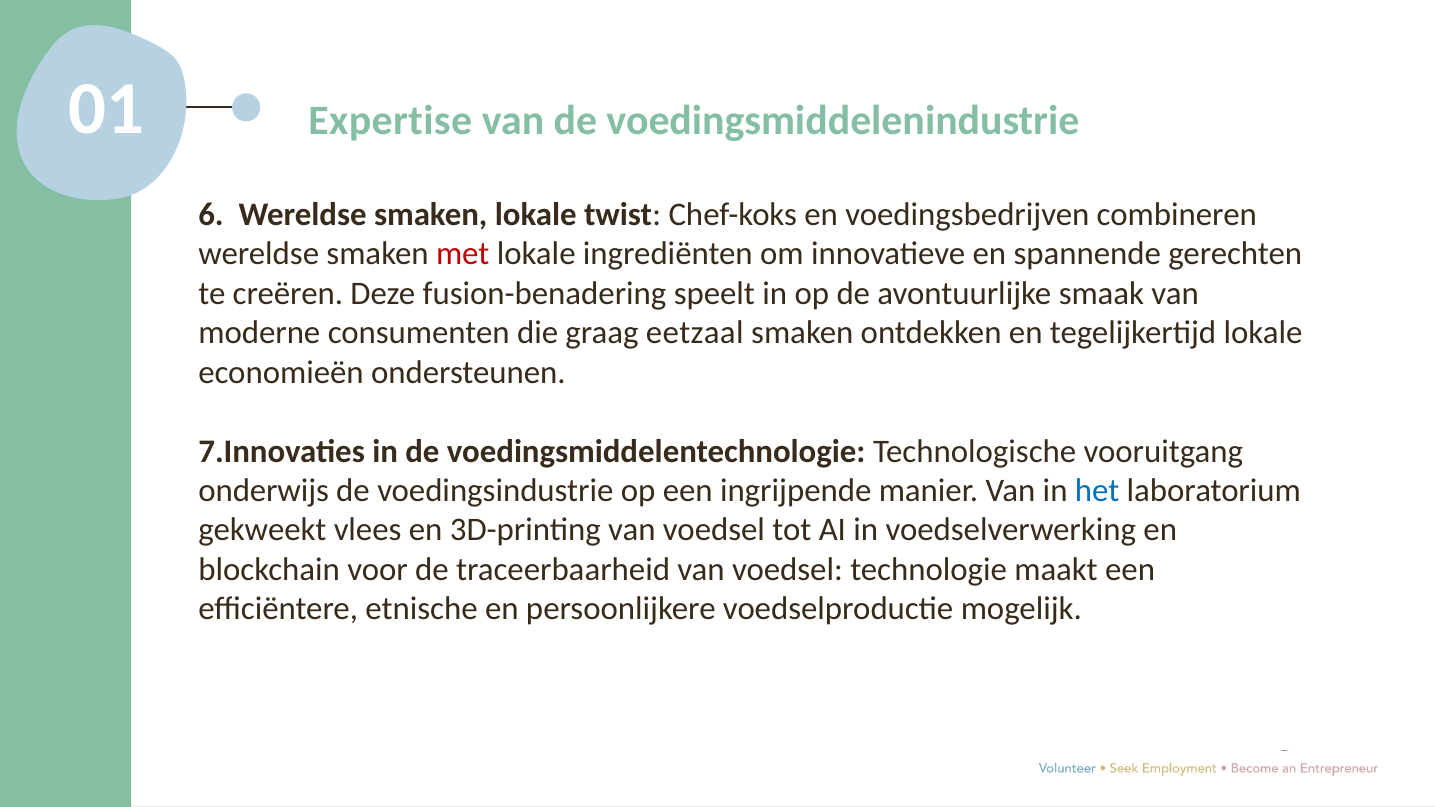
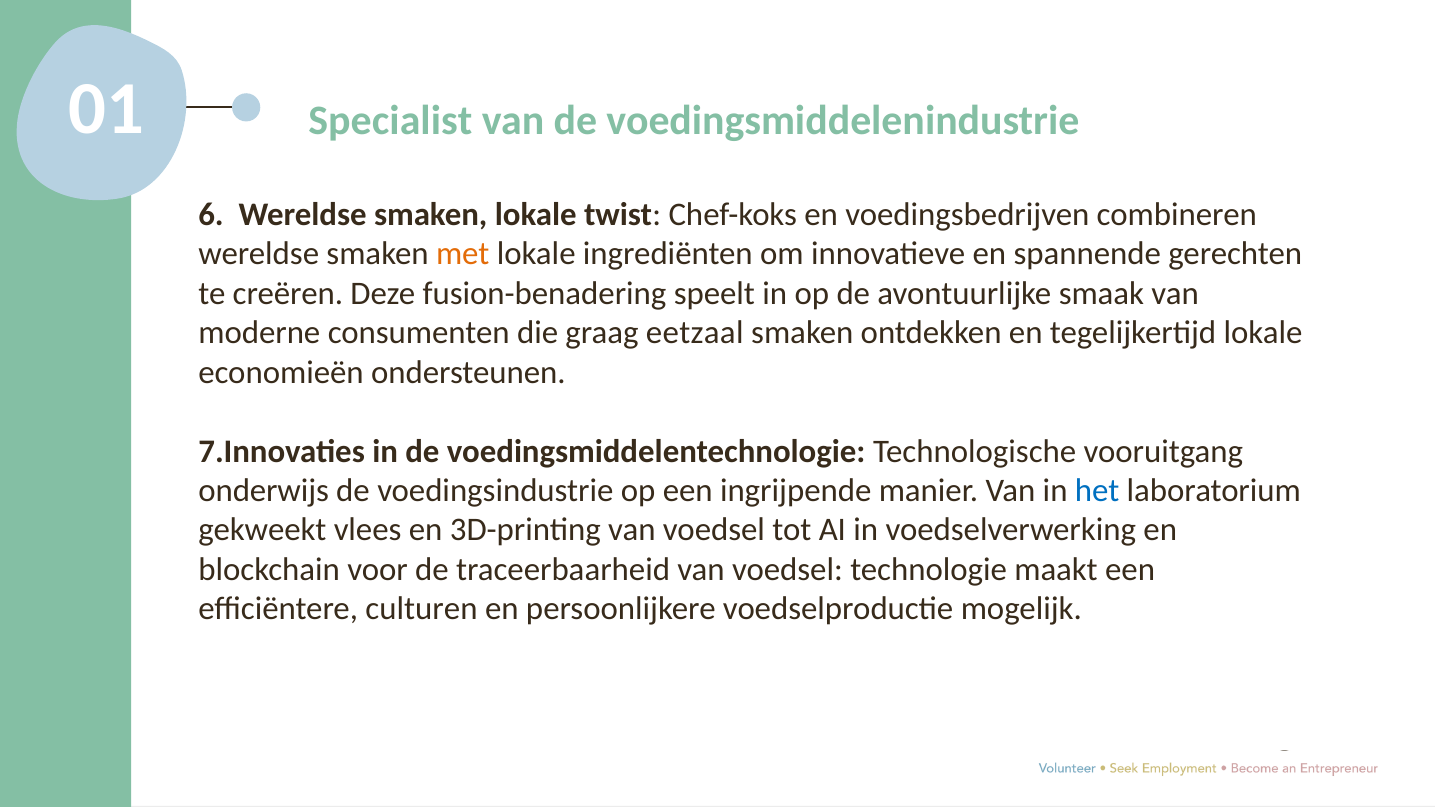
Expertise: Expertise -> Specialist (390, 121)
met colour: red -> orange (463, 254)
etnische: etnische -> culturen (421, 609)
